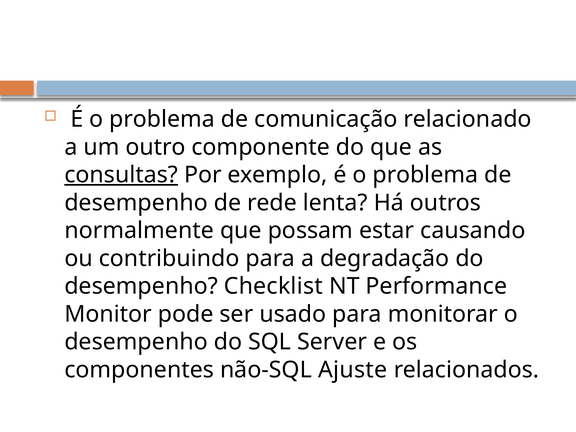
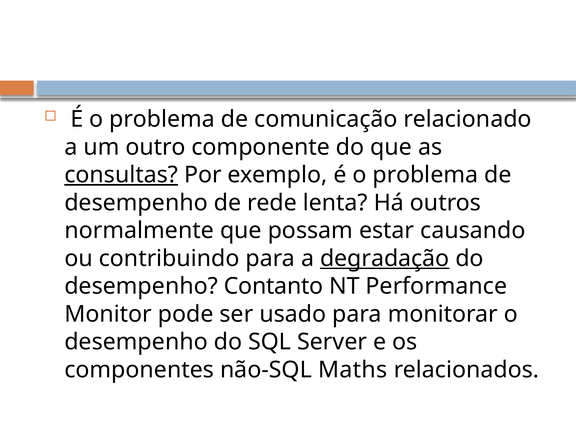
degradação underline: none -> present (385, 258)
Checklist: Checklist -> Contanto (274, 286)
Ajuste: Ajuste -> Maths (353, 370)
